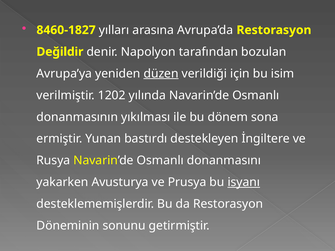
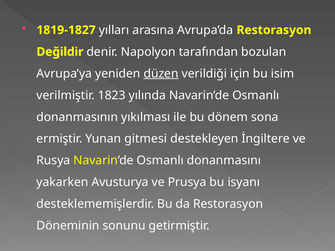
8460-1827: 8460-1827 -> 1819-1827 (66, 30)
1202: 1202 -> 1823 (112, 95)
bastırdı: bastırdı -> gitmesi (146, 139)
isyanı underline: present -> none (244, 182)
